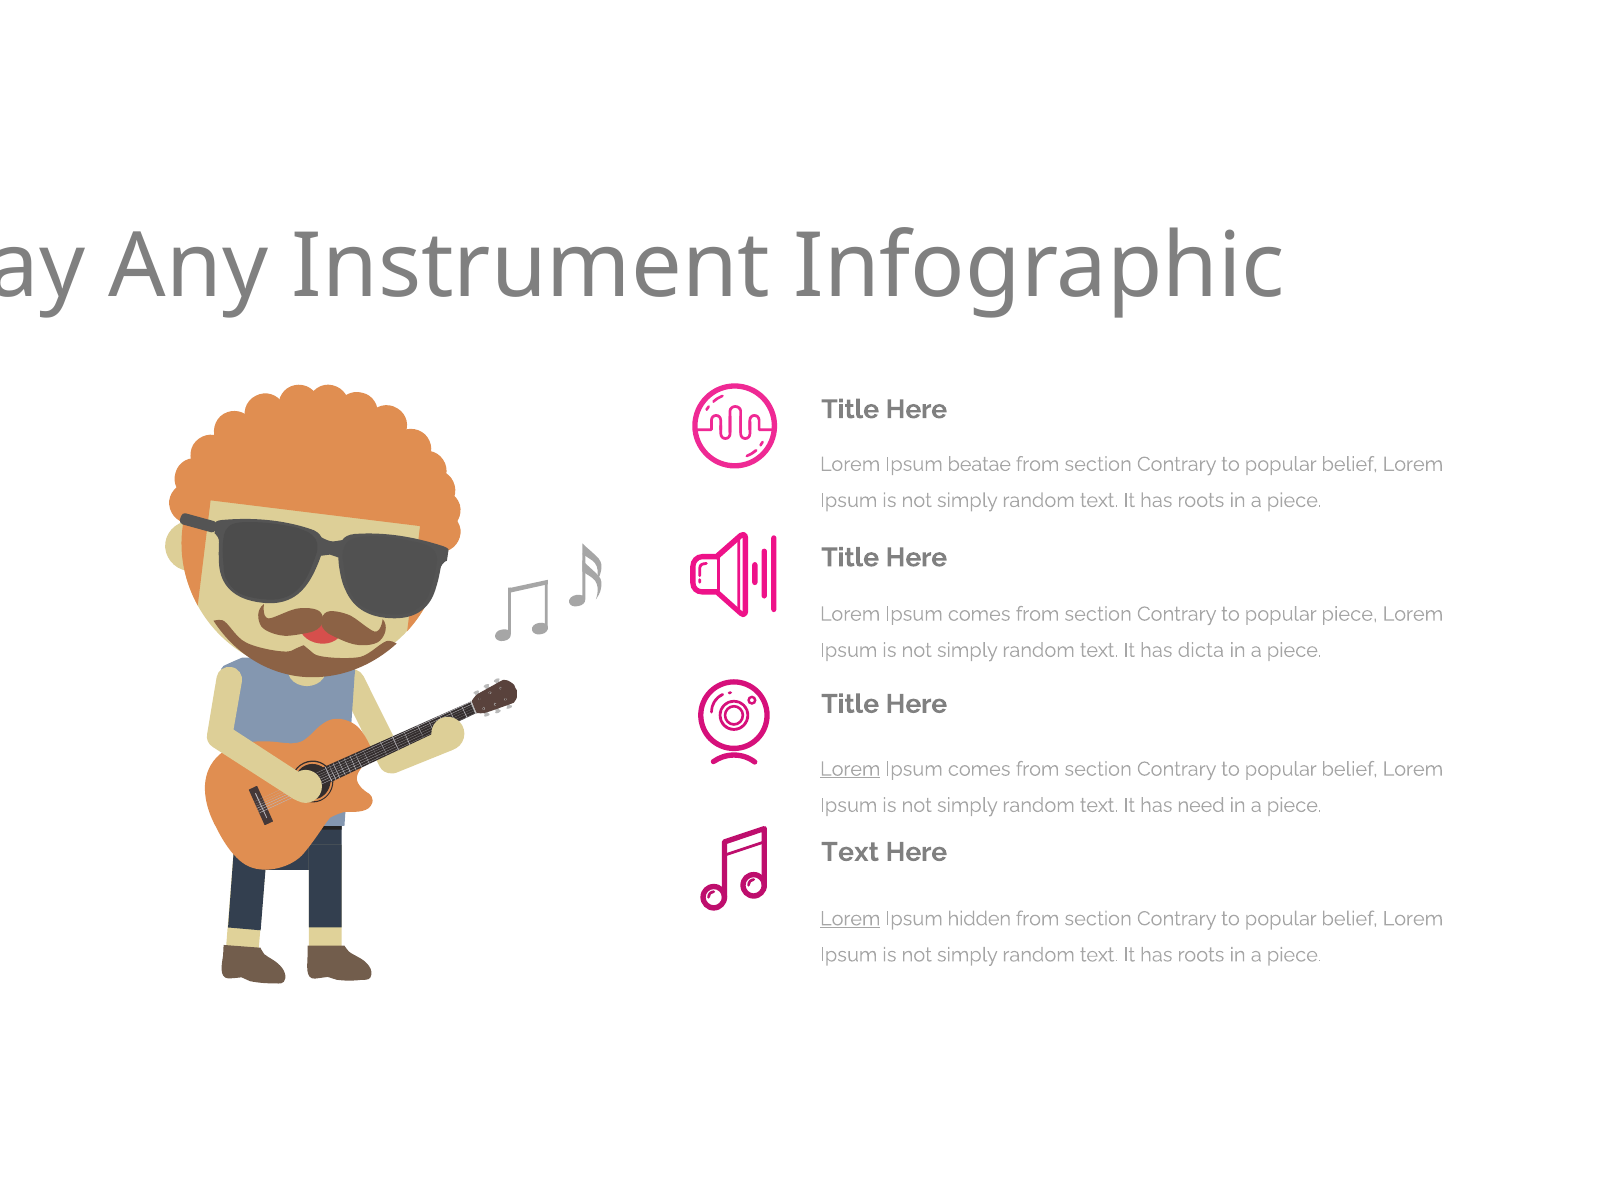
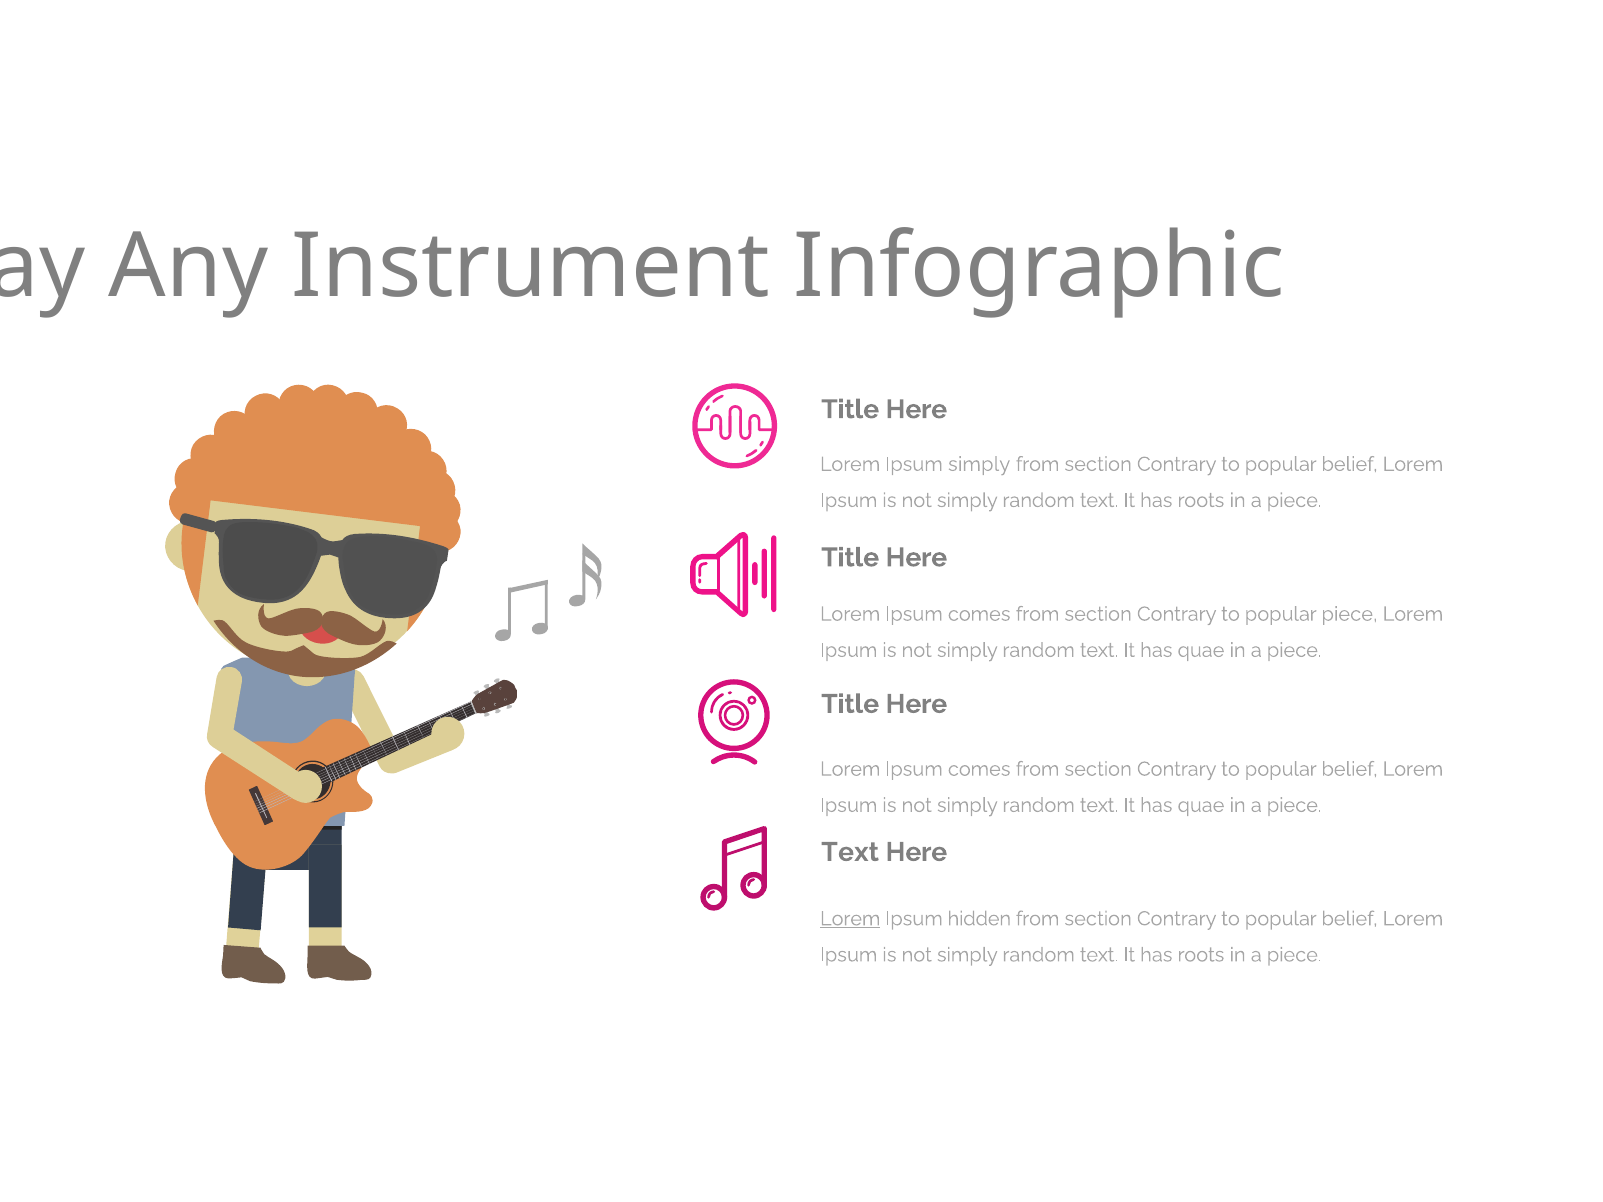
Ipsum beatae: beatae -> simply (979, 464)
dicta: dicta -> quae (1201, 650)
Lorem underline: present -> none (850, 769)
need: need -> quae (1201, 805)
